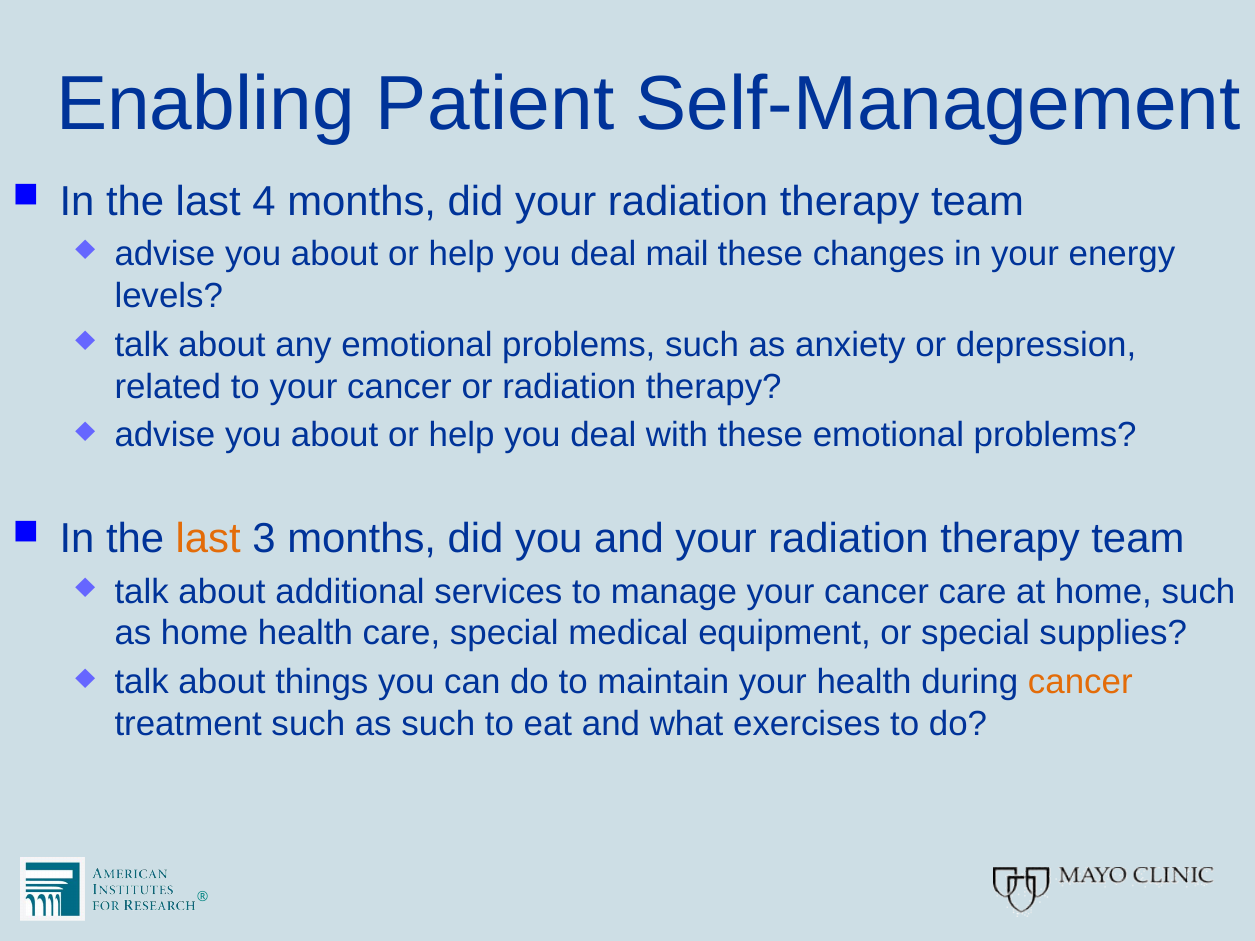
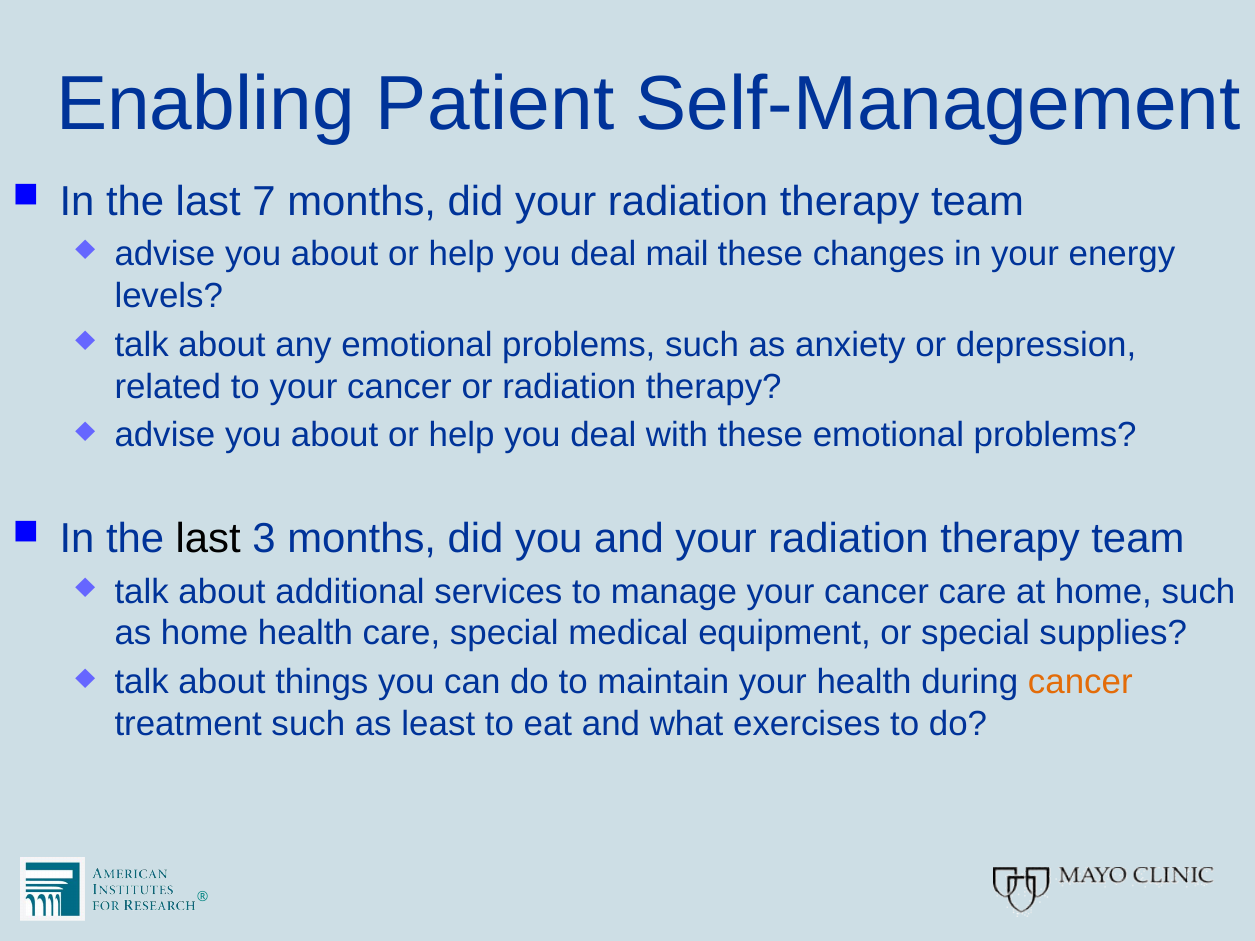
4: 4 -> 7 (264, 202)
last colour: orange -> black (208, 539)
as such: such -> least (438, 724)
